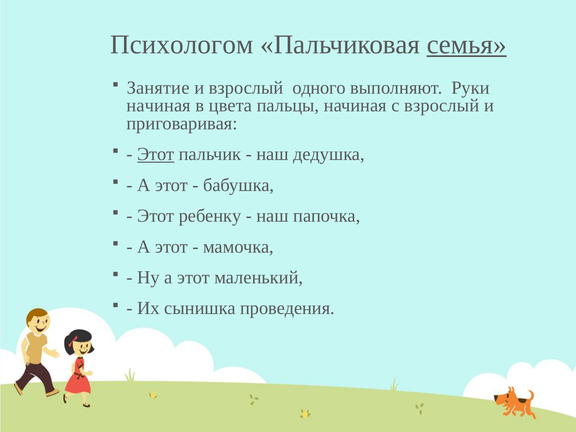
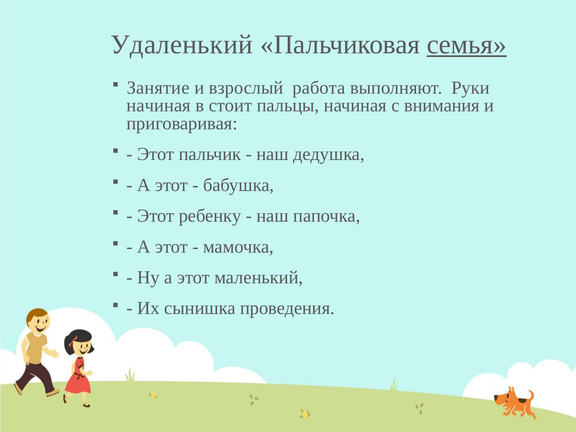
Психологом: Психологом -> Удаленький (182, 44)
одного: одного -> работа (319, 88)
цвета: цвета -> стоит (230, 105)
с взрослый: взрослый -> внимания (442, 105)
Этот underline: present -> none (156, 154)
